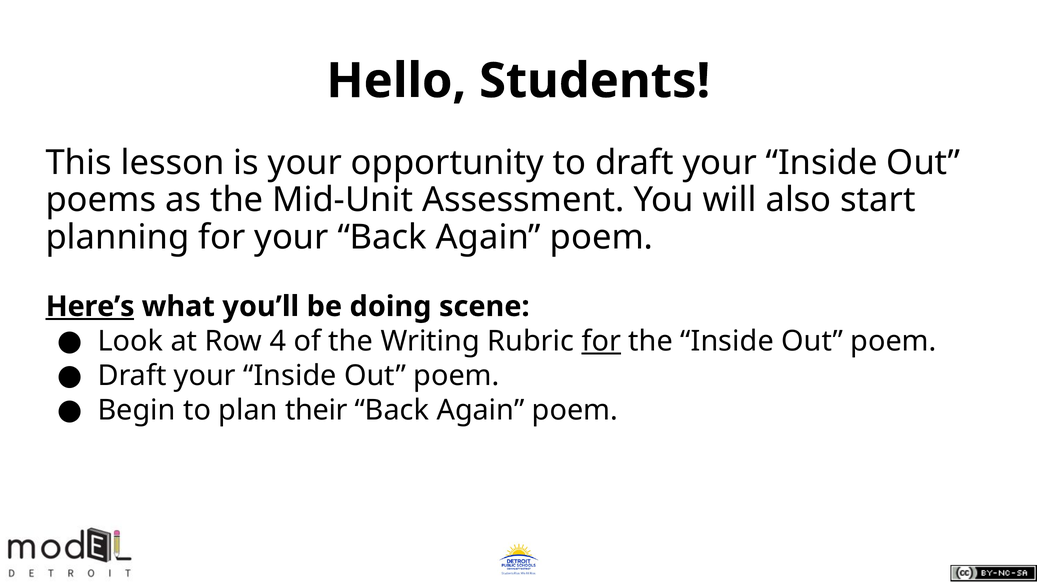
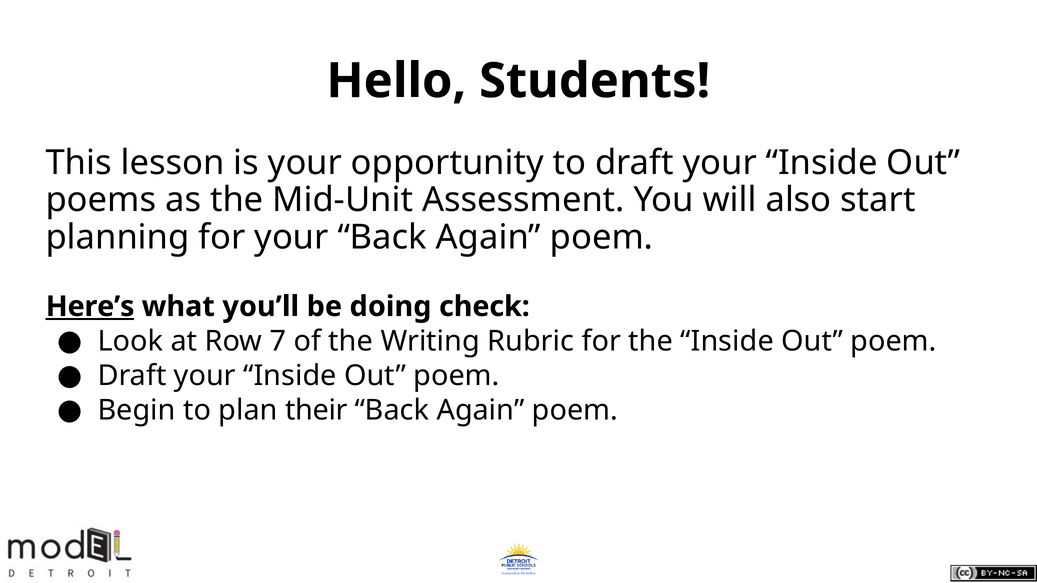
scene: scene -> check (484, 307)
4: 4 -> 7 (278, 341)
for underline: present -> none (601, 341)
